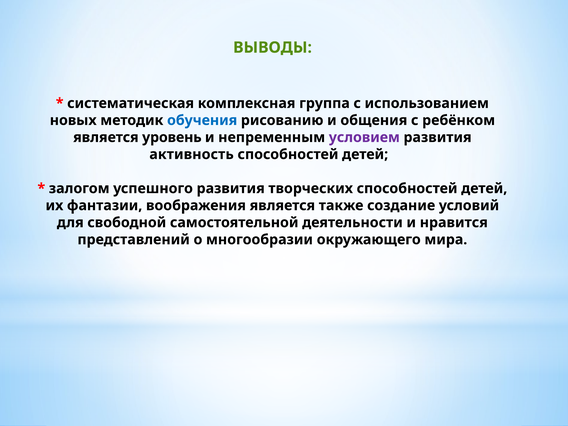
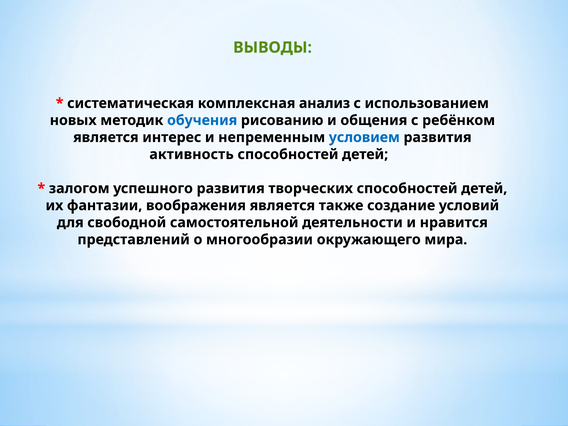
группа: группа -> анализ (325, 103)
уровень: уровень -> интерес (172, 137)
условием colour: purple -> blue (364, 137)
